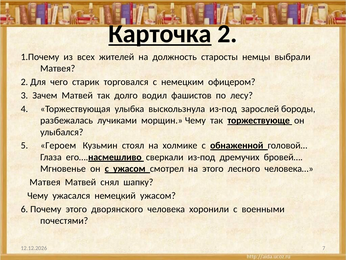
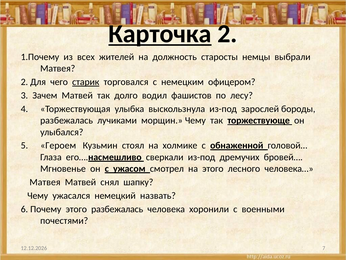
старик underline: none -> present (86, 82)
немецкий ужасом: ужасом -> назвать (158, 195)
этого дворянского: дворянского -> разбежалась (117, 209)
